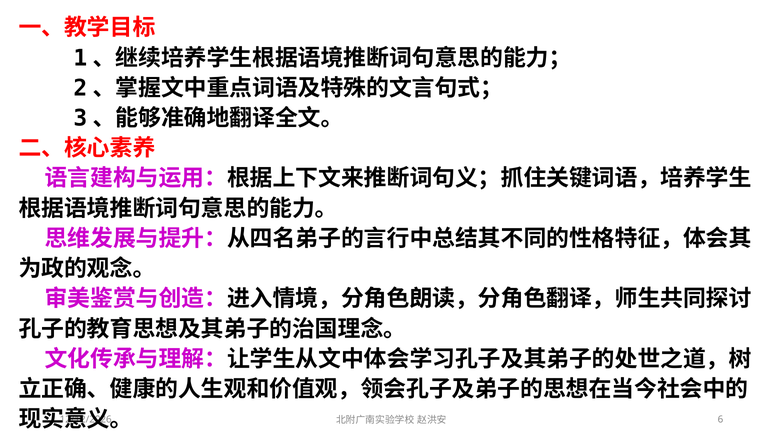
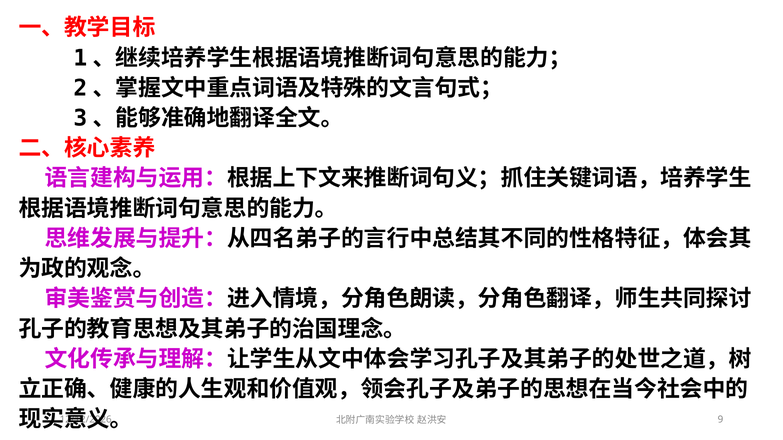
6: 6 -> 9 (721, 420)
